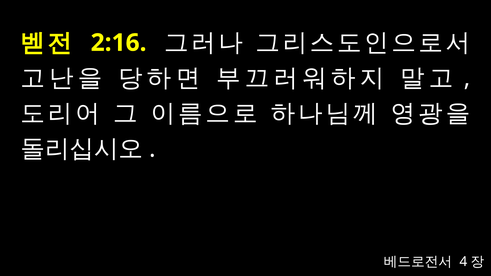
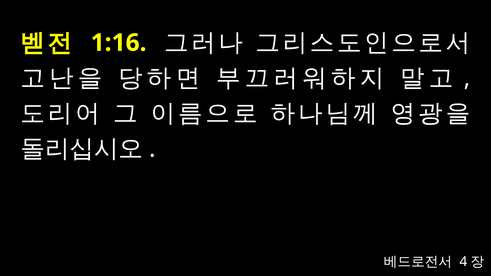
2:16: 2:16 -> 1:16 (119, 43)
